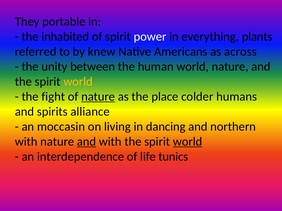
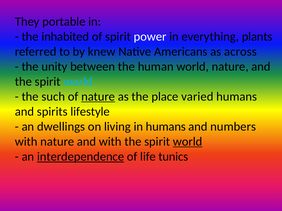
world colour: yellow -> light blue (78, 82)
fight: fight -> such (53, 97)
colder: colder -> varied (197, 97)
alliance: alliance -> lifestyle (90, 112)
moccasin: moccasin -> dwellings (61, 127)
in dancing: dancing -> humans (166, 127)
northern: northern -> numbers (233, 127)
and underline: present -> none (87, 142)
interdependence underline: none -> present (81, 157)
